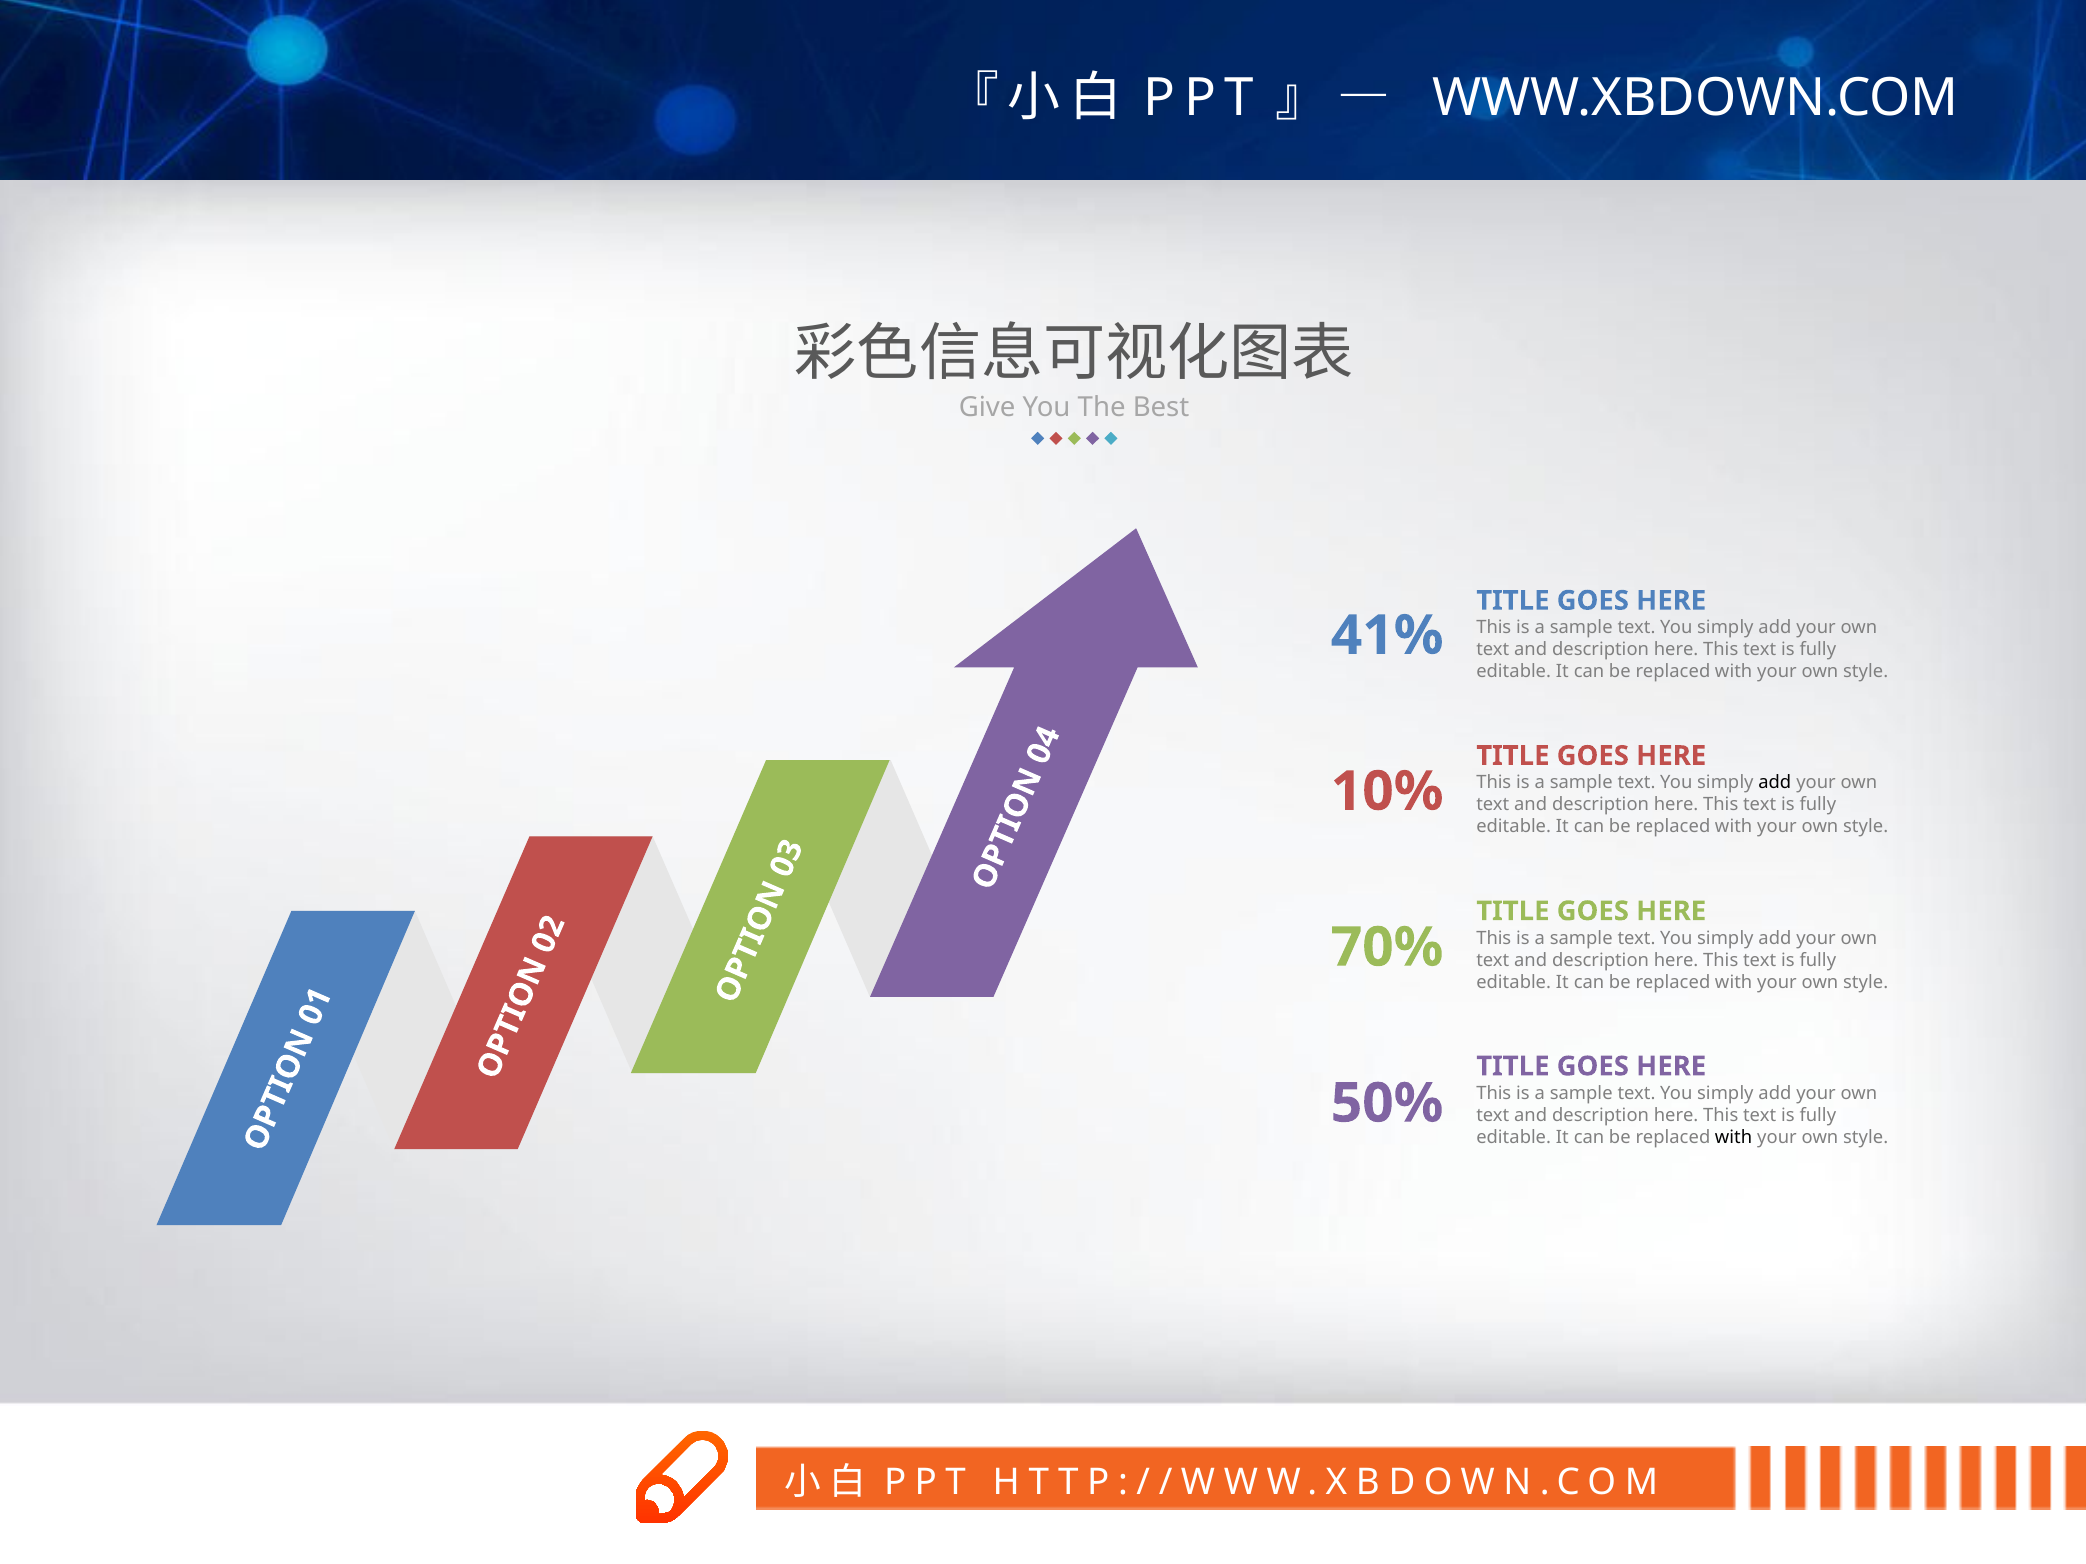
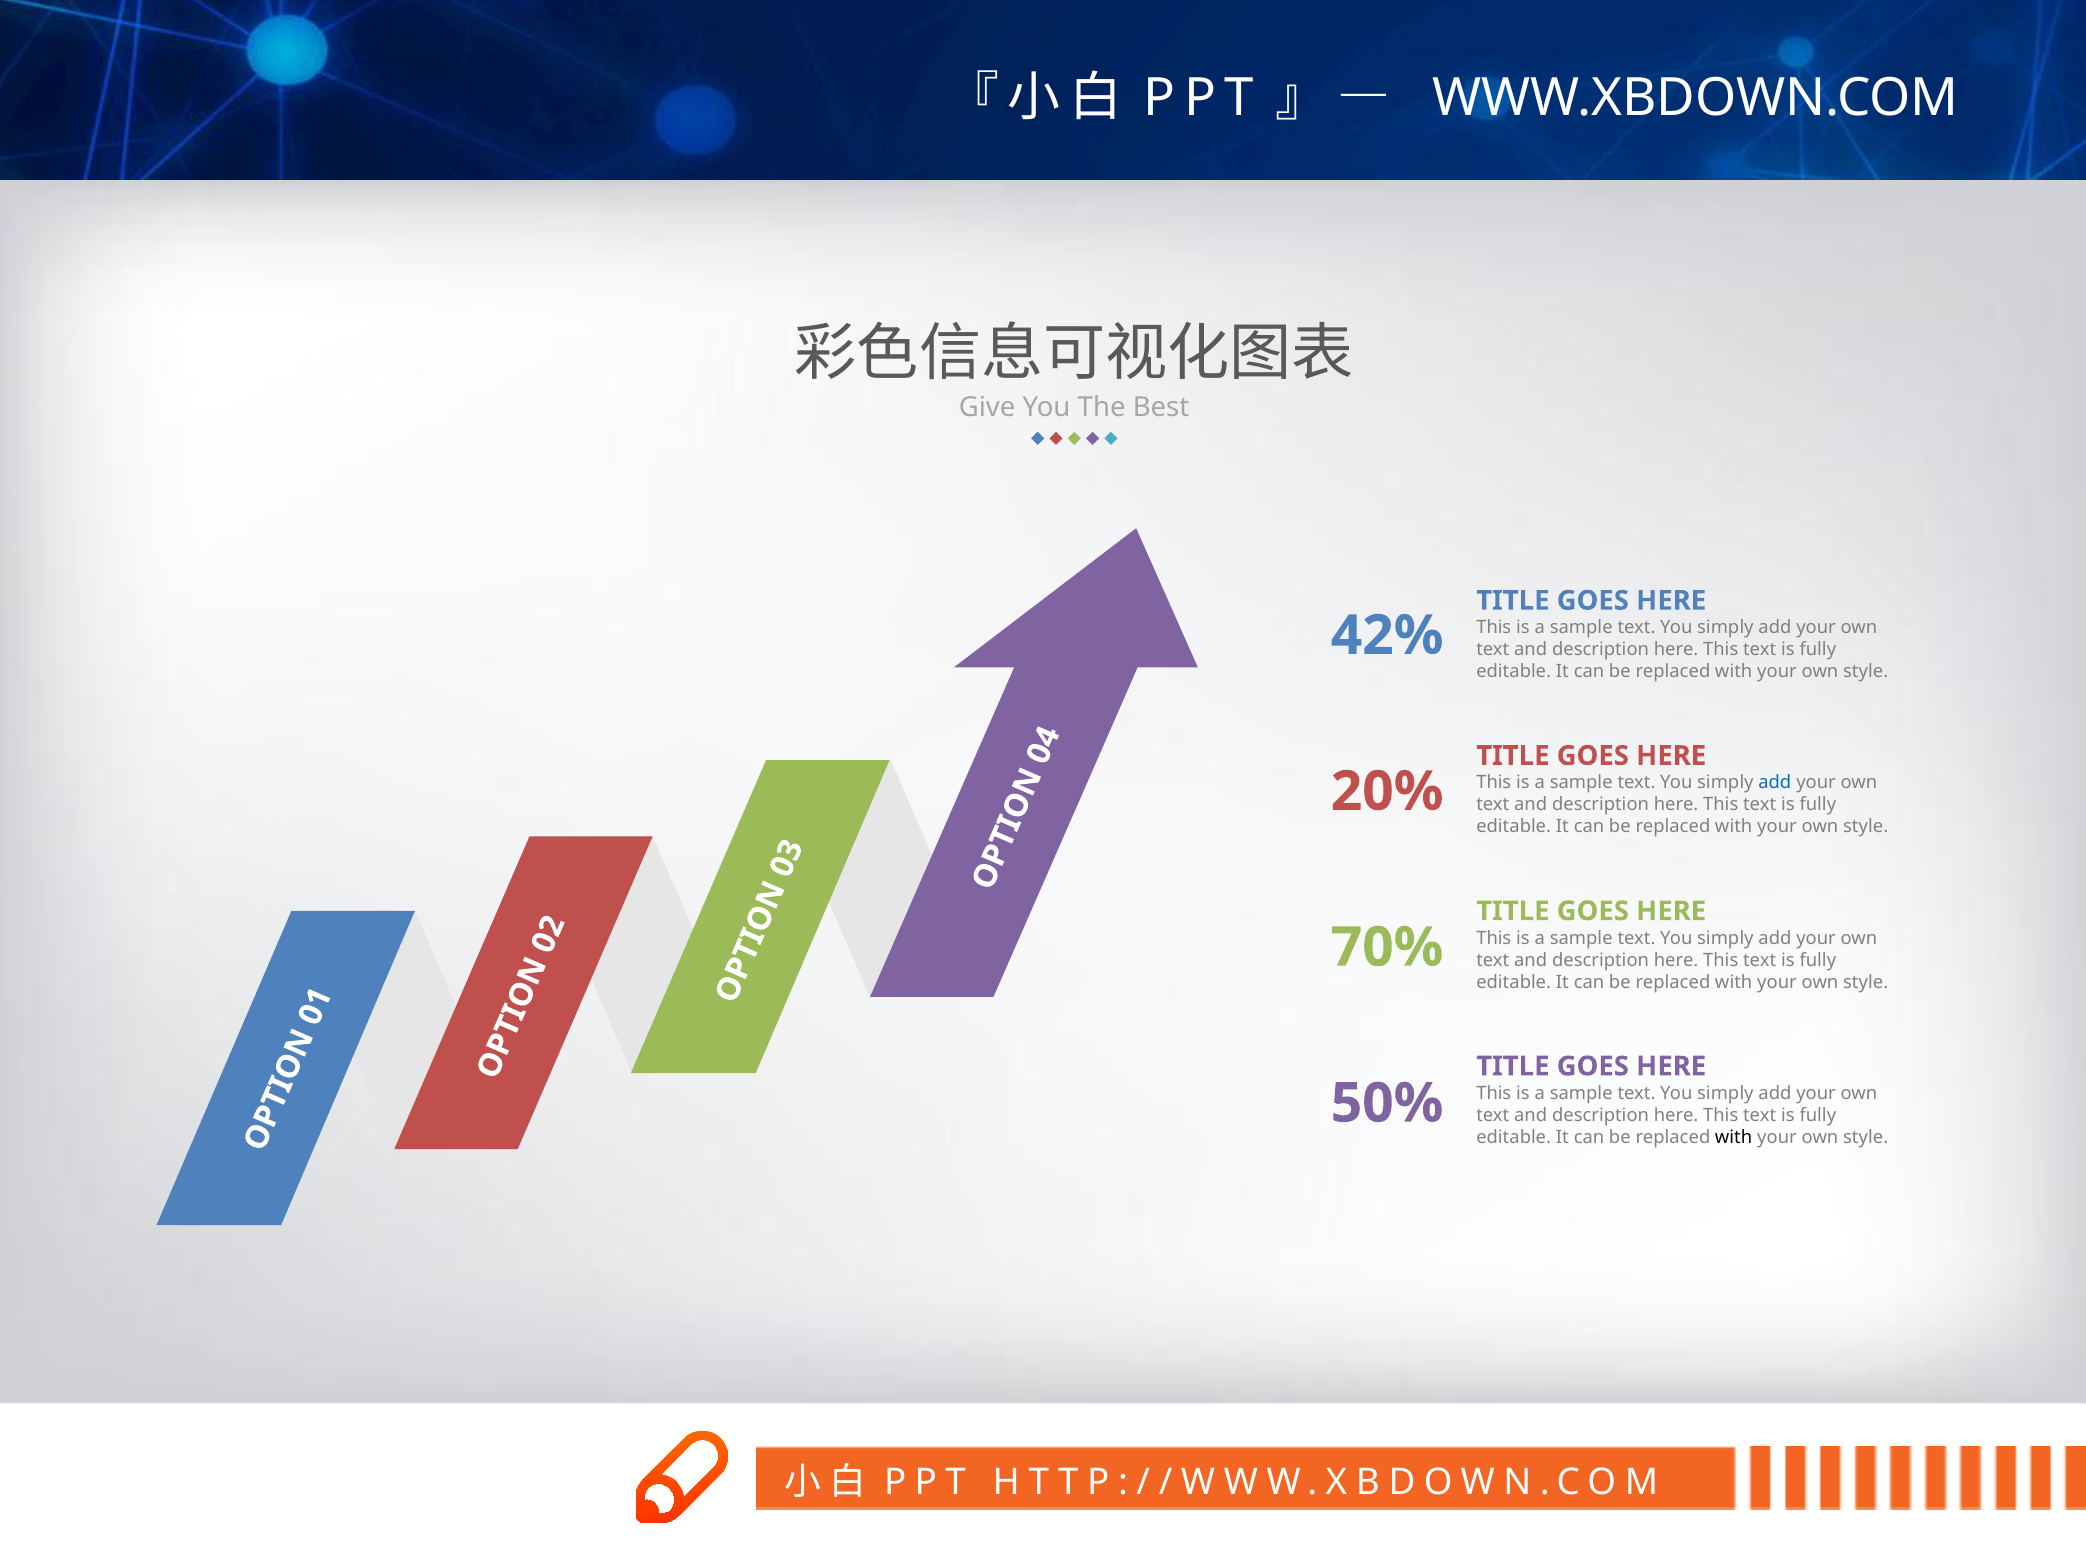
41%: 41% -> 42% (1387, 636)
add colour: black -> blue (1775, 783)
10%: 10% -> 20% (1387, 792)
